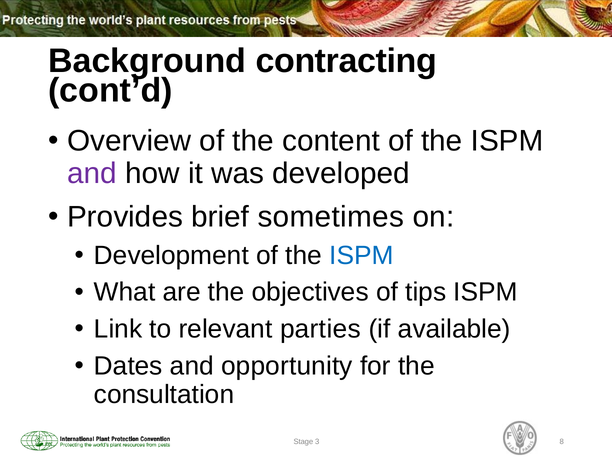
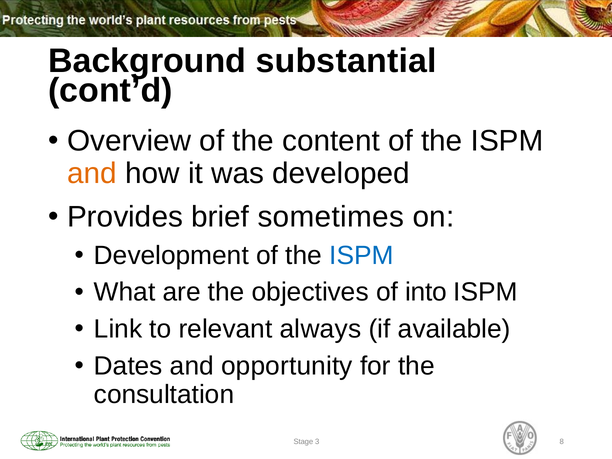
contracting: contracting -> substantial (346, 61)
and colour: purple -> orange (92, 173)
tips: tips -> into (426, 292)
parties: parties -> always (320, 329)
